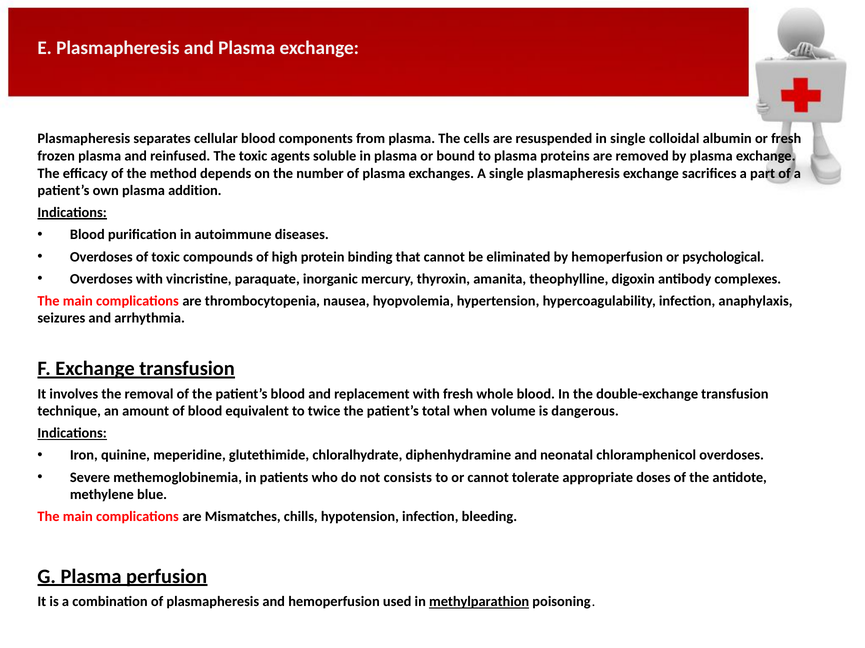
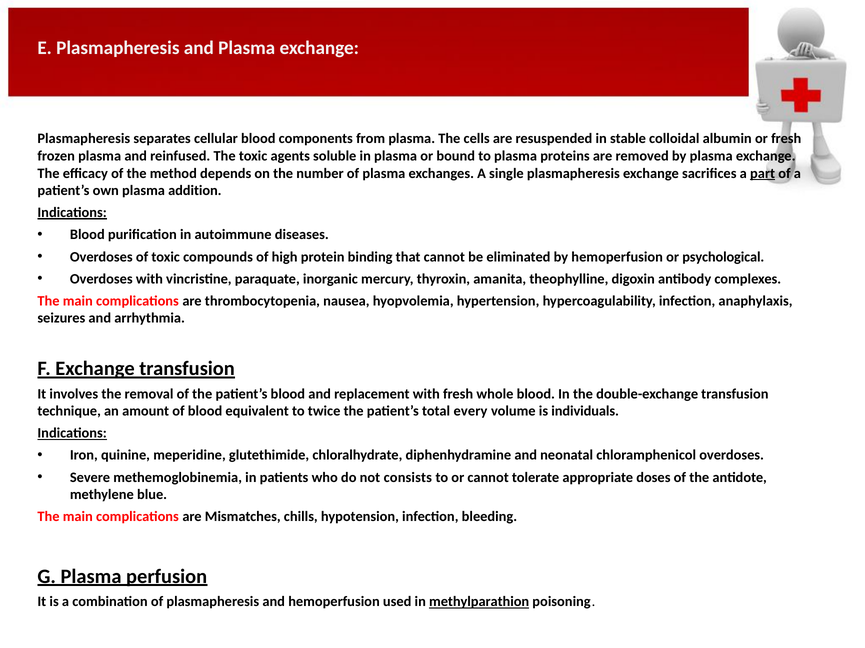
in single: single -> stable (628, 139)
part underline: none -> present (763, 173)
when: when -> every (471, 412)
dangerous: dangerous -> individuals (585, 412)
